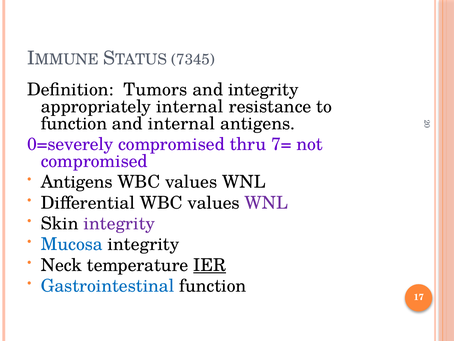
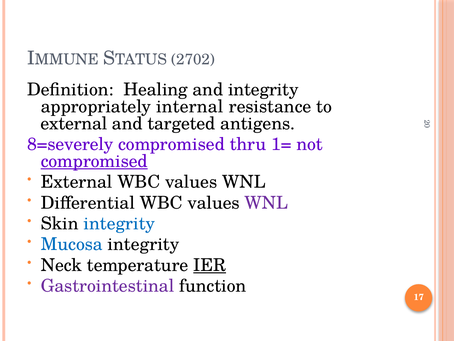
7345: 7345 -> 2702 (193, 59)
Tumors: Tumors -> Healing (156, 89)
function: function -> external (74, 123)
and internal: internal -> targeted (181, 123)
0=severely: 0=severely -> 8=severely (70, 144)
7=: 7= -> 1= (281, 144)
compromised underline: none -> present (94, 161)
Antigens: Antigens -> External (77, 182)
integrity colour: purple -> blue (119, 223)
Gastrointestinal colour: blue -> purple (108, 286)
